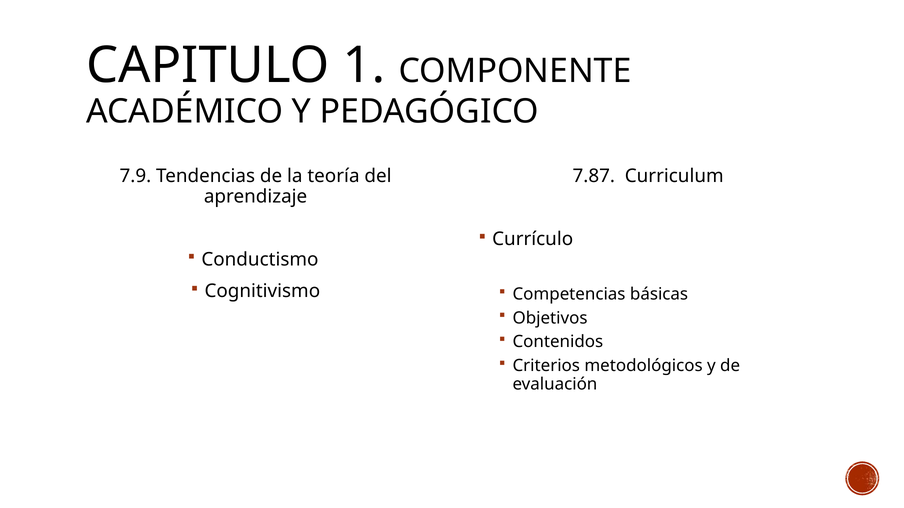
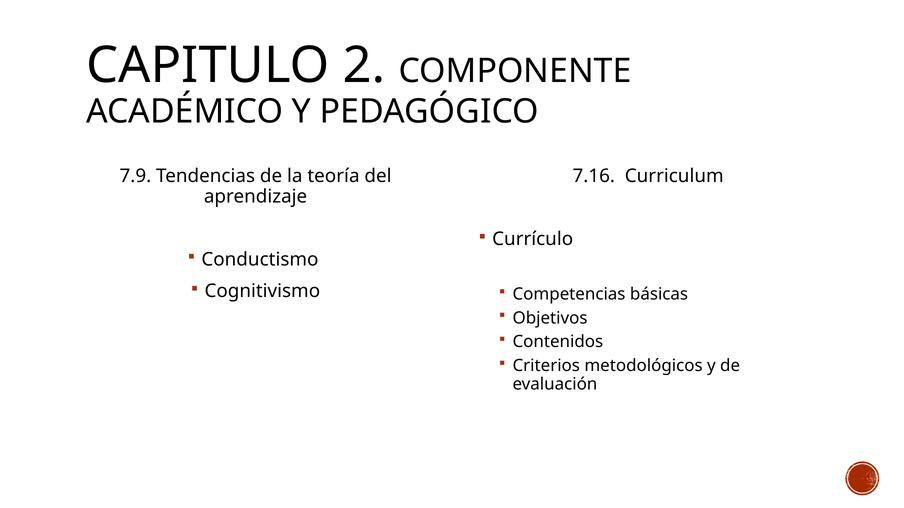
1: 1 -> 2 (364, 66)
7.87: 7.87 -> 7.16 (594, 176)
